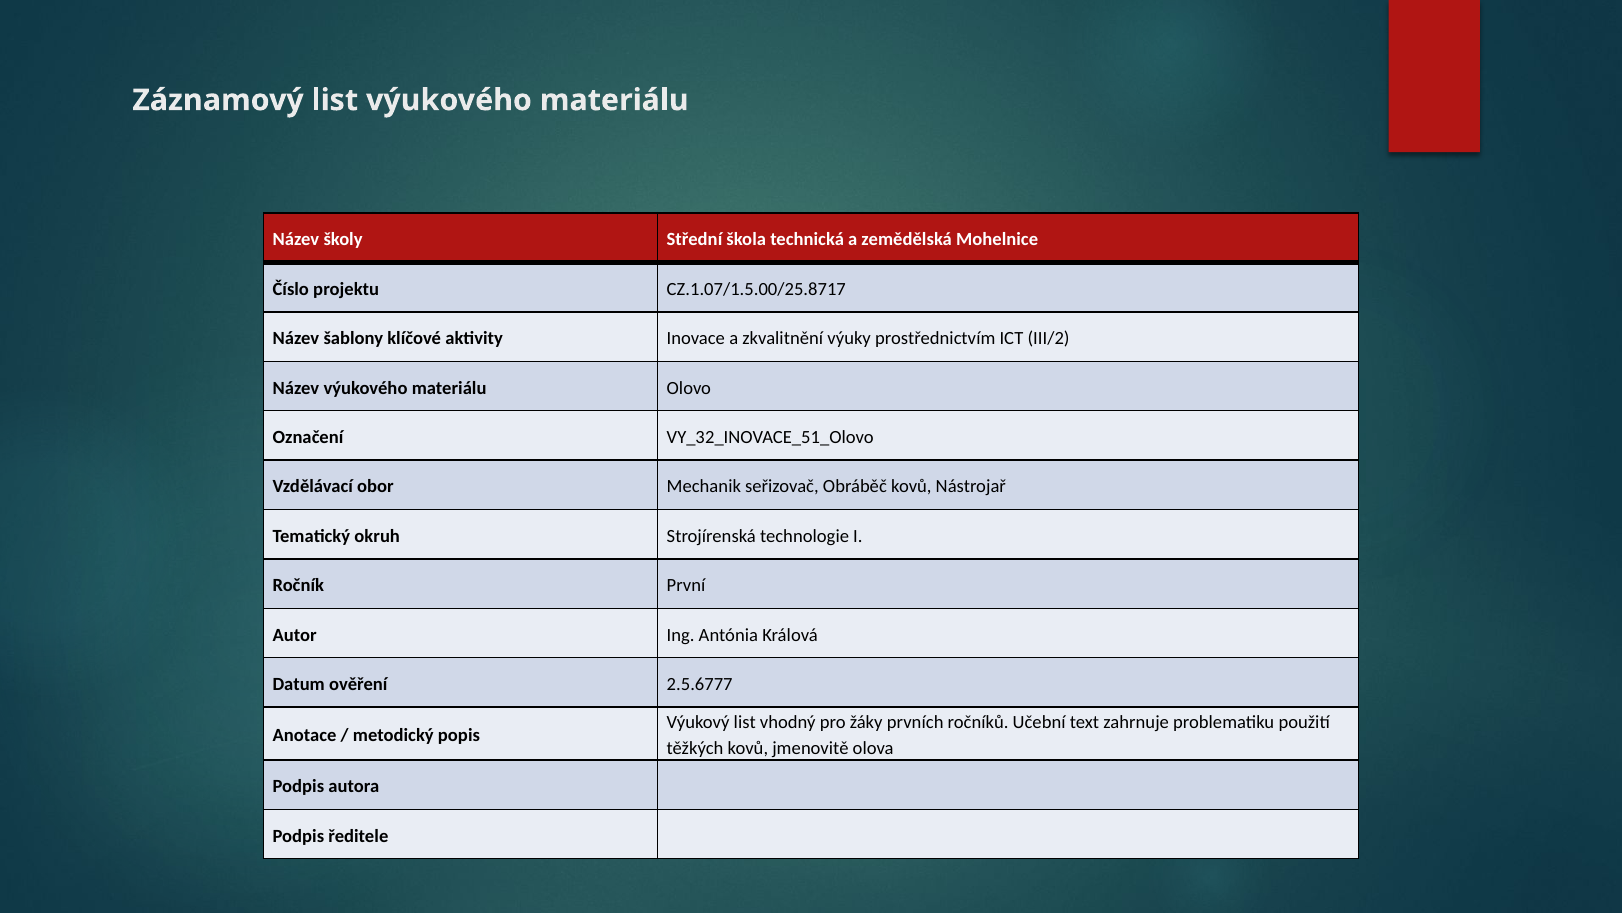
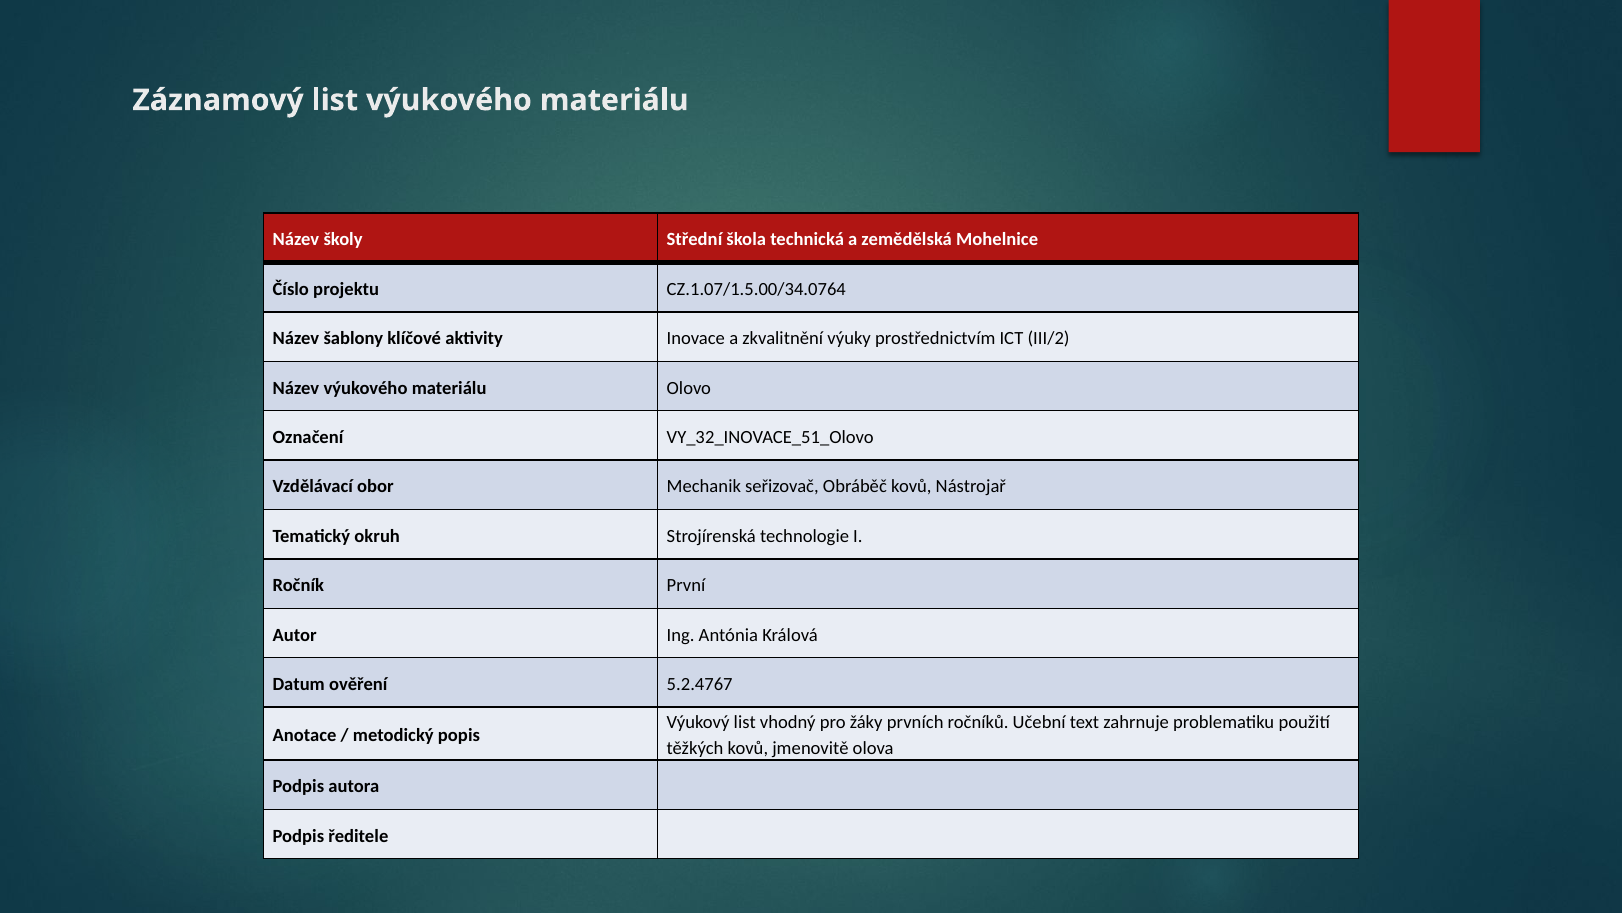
CZ.1.07/1.5.00/25.8717: CZ.1.07/1.5.00/25.8717 -> CZ.1.07/1.5.00/34.0764 (756, 289)
2.5.6777: 2.5.6777 -> 5.2.4767 (700, 684)
